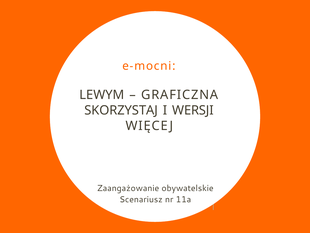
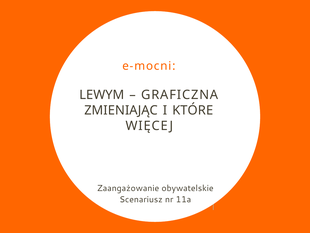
SKORZYSTAJ: SKORZYSTAJ -> ZMIENIAJĄC (121, 110)
WERSJI: WERSJI -> KTÓRE (193, 110)
